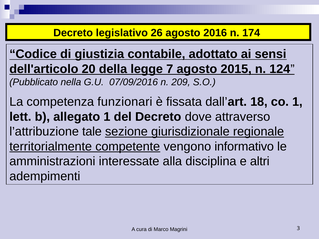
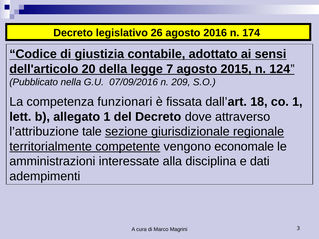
informativo: informativo -> economale (244, 147)
altri: altri -> dati (260, 162)
